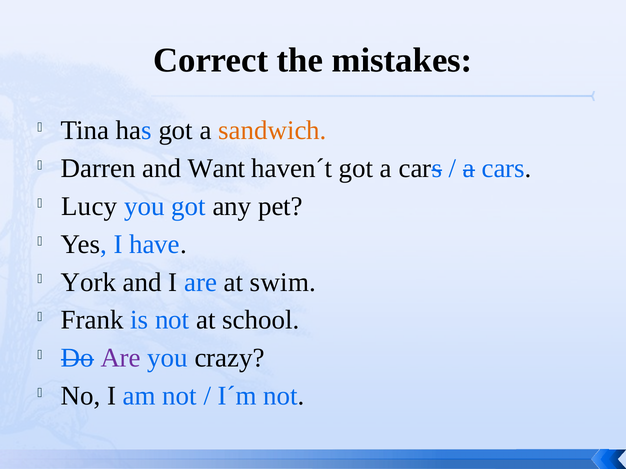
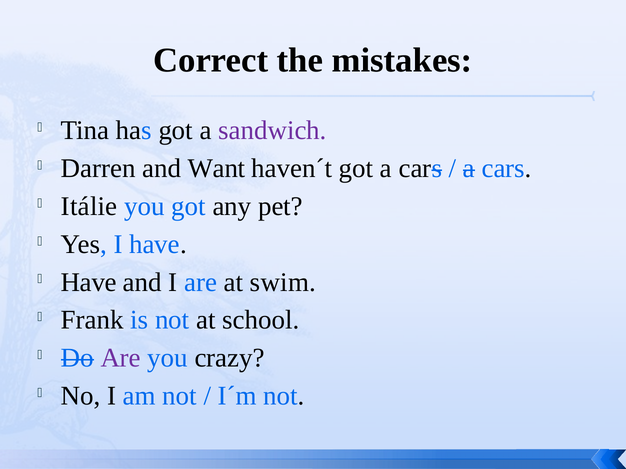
sandwich colour: orange -> purple (272, 131)
Lucy: Lucy -> Itálie (89, 207)
York: York -> Have (89, 282)
